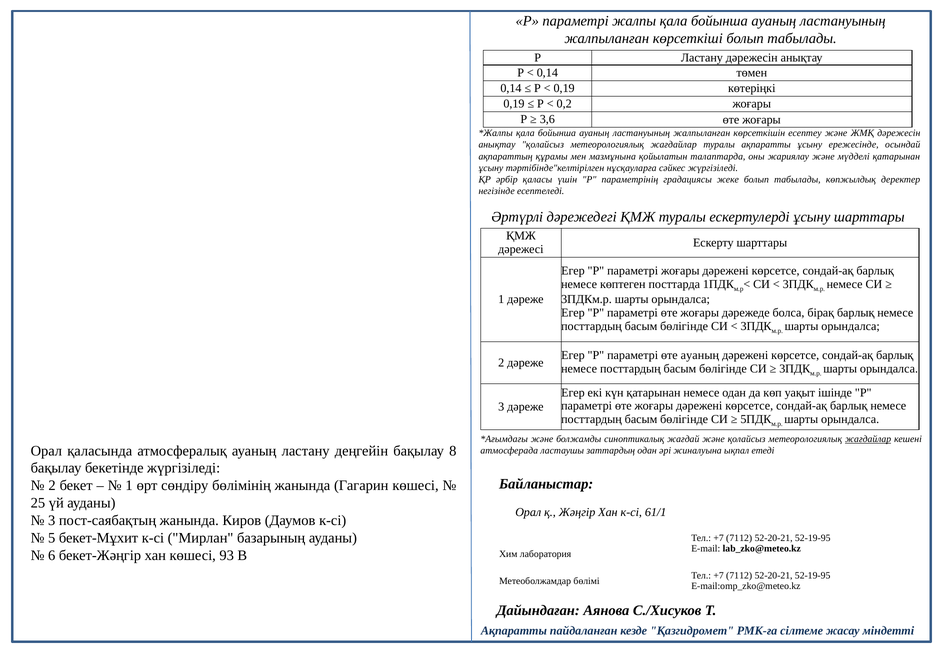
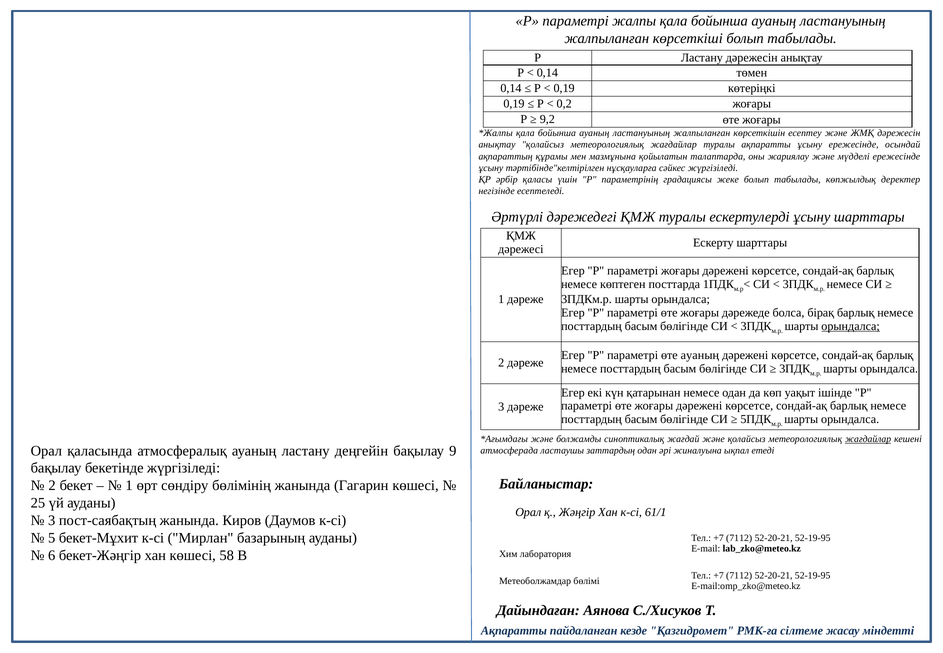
3,6: 3,6 -> 9,2 (547, 119)
мүдделі қатарынан: қатарынан -> ережесінде (896, 156)
орындалса underline: none -> present (851, 326)
8: 8 -> 9 (453, 451)
93: 93 -> 58 (227, 555)
